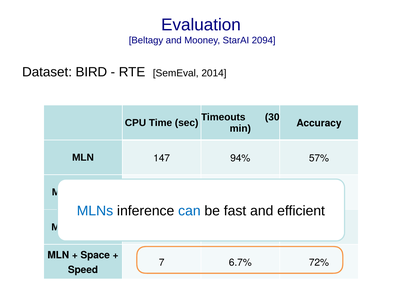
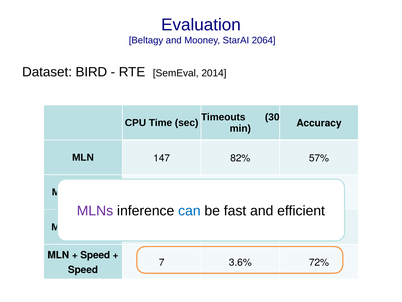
2094: 2094 -> 2064 (264, 40)
94%: 94% -> 82% (240, 158)
MLNs colour: blue -> purple (95, 211)
Space: Space -> Speed (95, 255)
6.7%: 6.7% -> 3.6% (240, 262)
